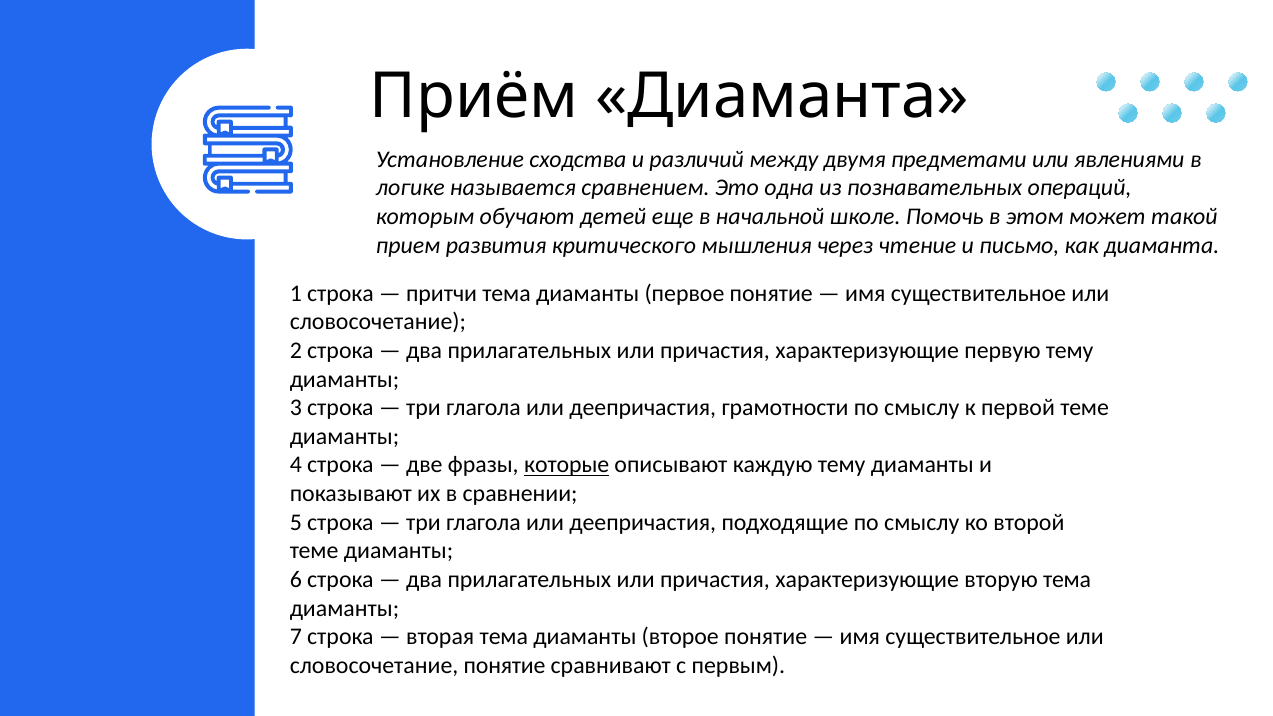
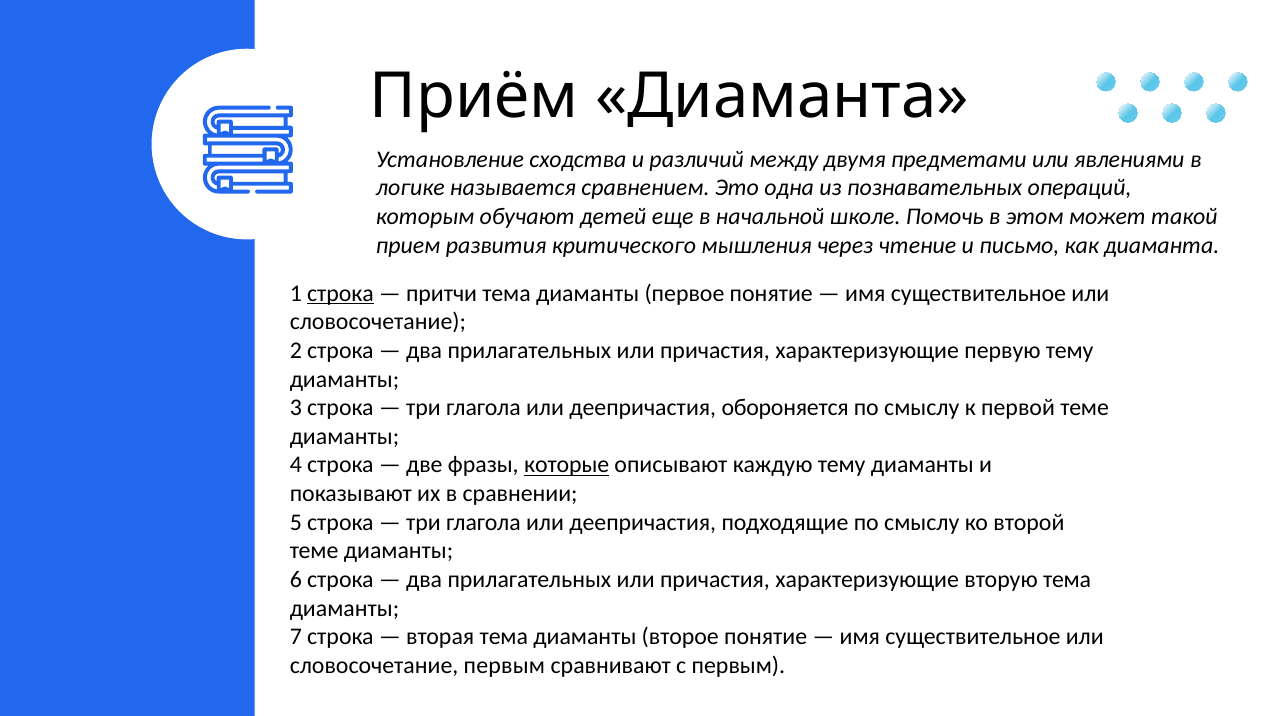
строка underline: none -> present (340, 293)
грамотности: грамотности -> обороняется (785, 408)
словосочетание понятие: понятие -> первым (504, 666)
